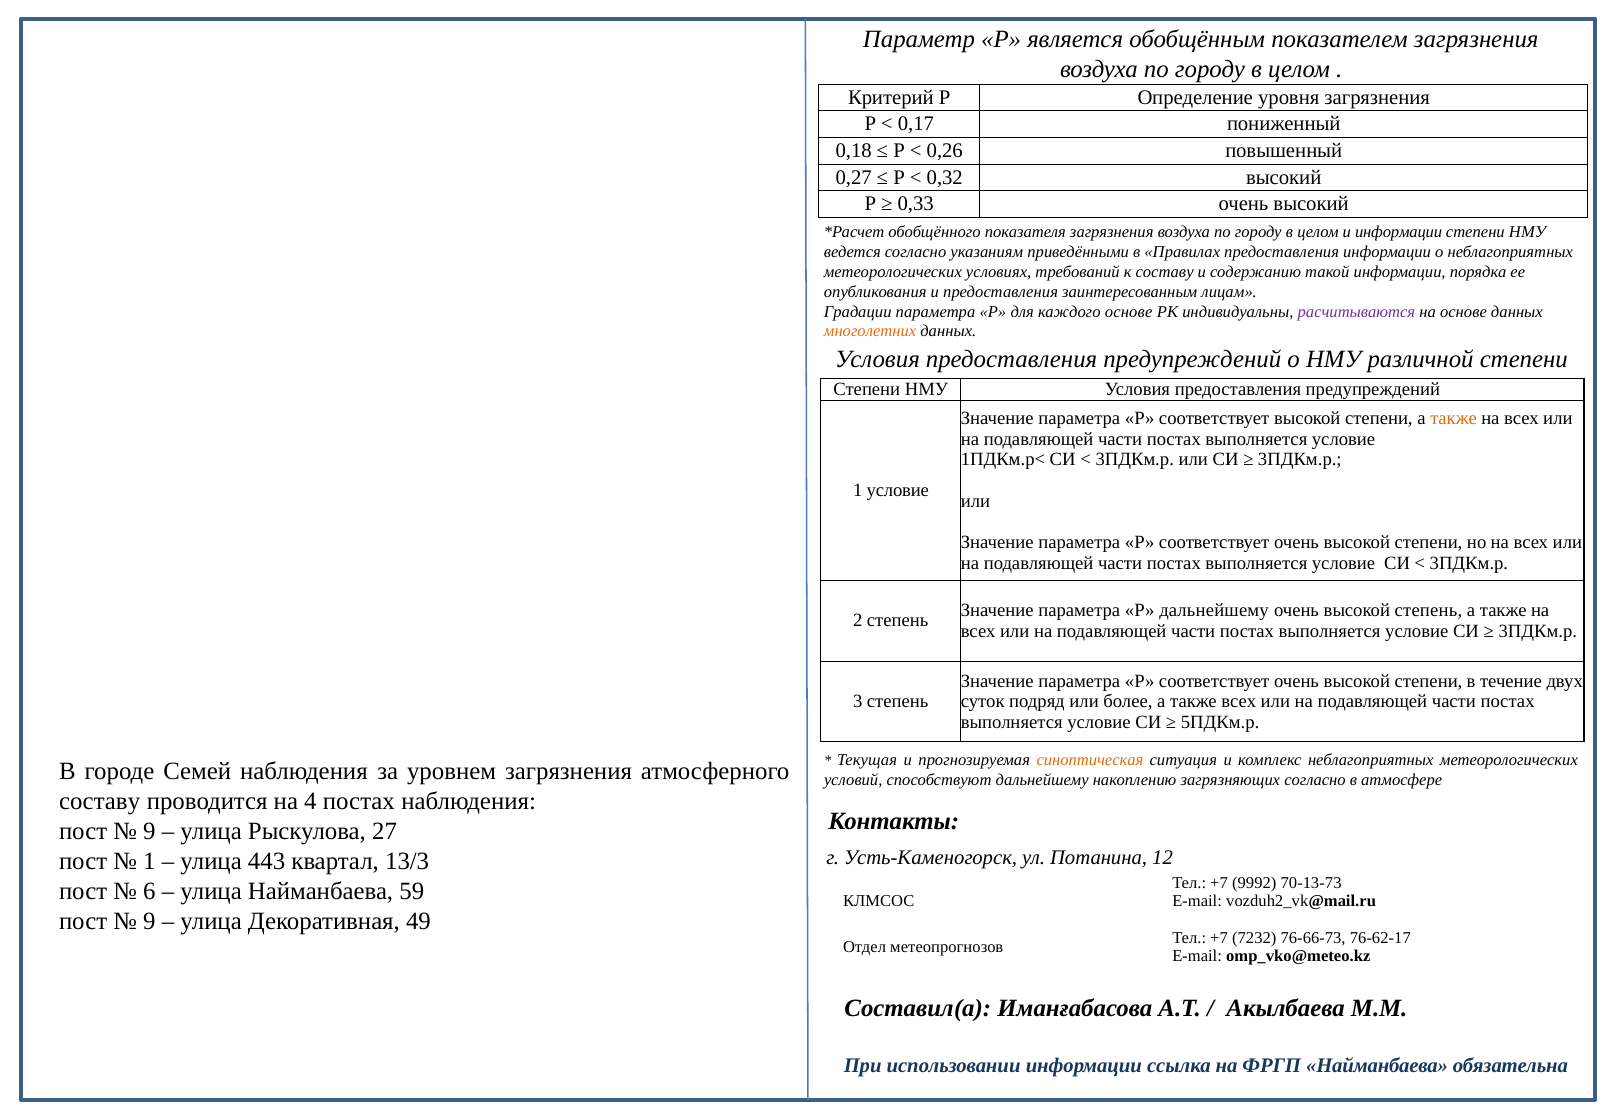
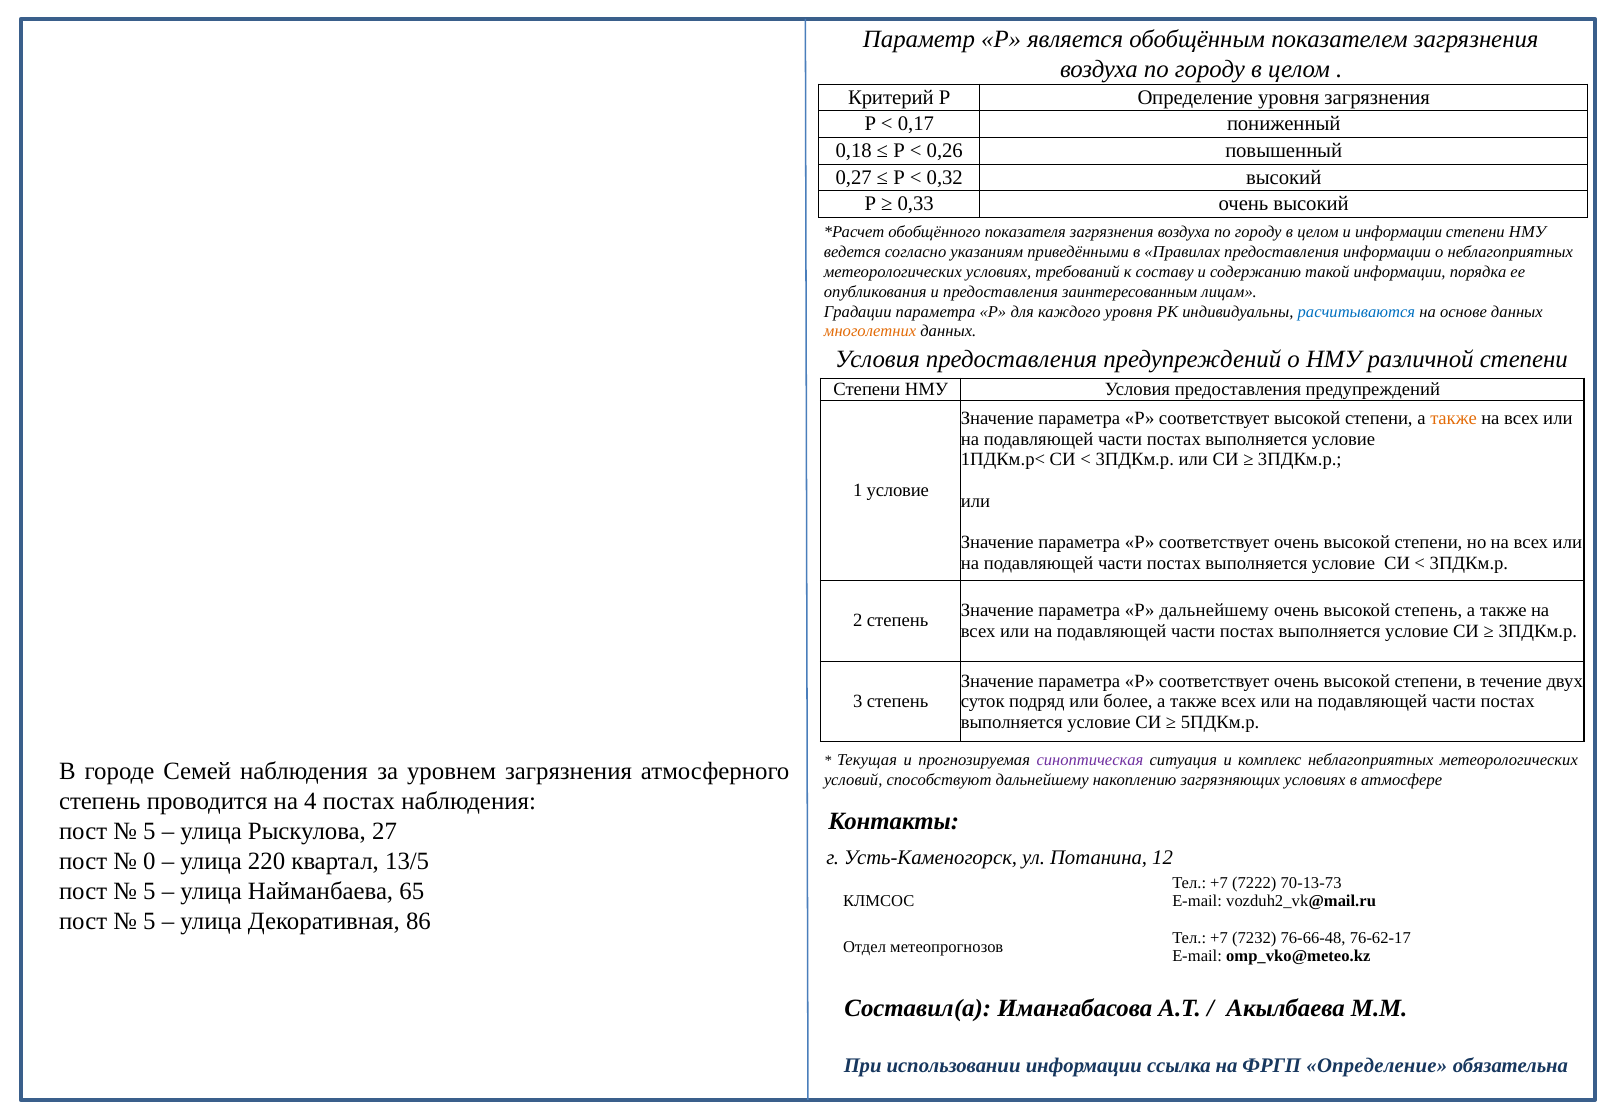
каждого основе: основе -> уровня (1129, 311)
расчитываются colour: purple -> blue (1356, 311)
синоптическая colour: orange -> purple (1090, 760)
загрязняющих согласно: согласно -> условиях (1315, 780)
составу: составу -> степень (100, 801)
9: 9 -> 5 (149, 831)
1: 1 -> 0 (149, 861)
443: 443 -> 220 (267, 861)
13/3: 13/3 -> 13/5 (407, 861)
9992: 9992 -> 7222 (1254, 883)
6: 6 -> 5 (149, 891)
59: 59 -> 65 (412, 891)
9: 9 -> 5 (149, 921)
49: 49 -> 86 (418, 921)
76-66-73: 76-66-73 -> 76-66-48 (1313, 937)
ФРГП Найманбаева: Найманбаева -> Определение (1377, 1065)
